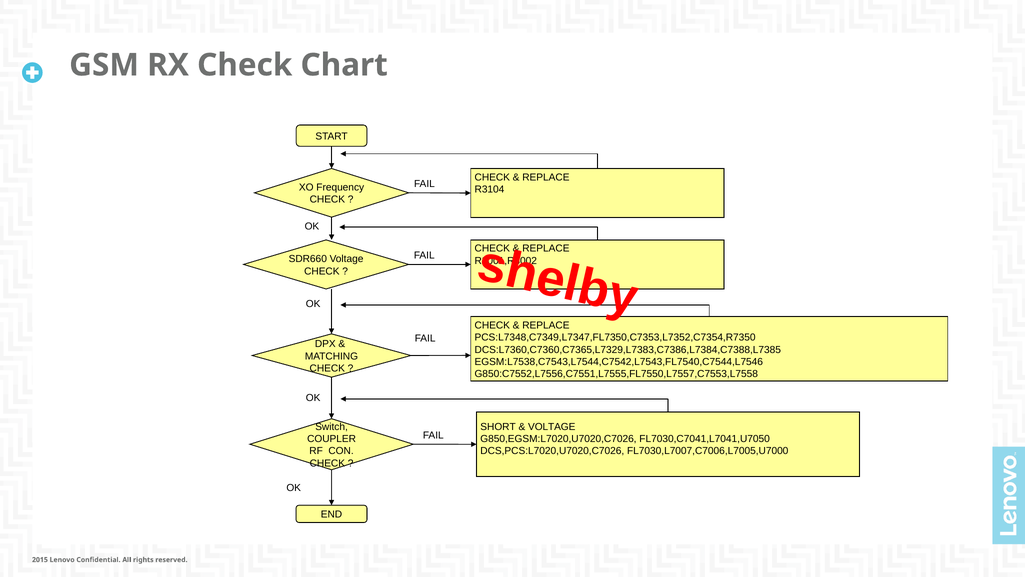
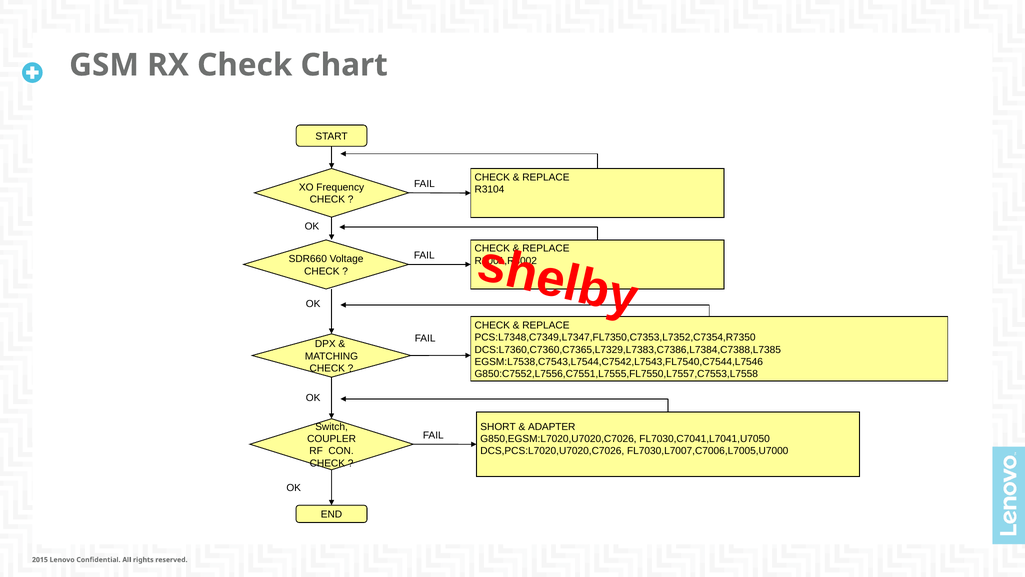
VOLTAGE: VOLTAGE -> ADAPTER (552, 426)
